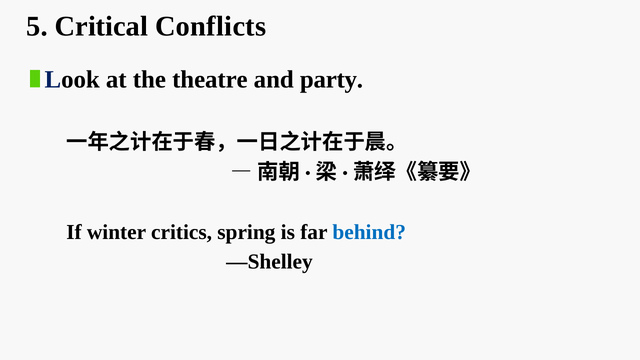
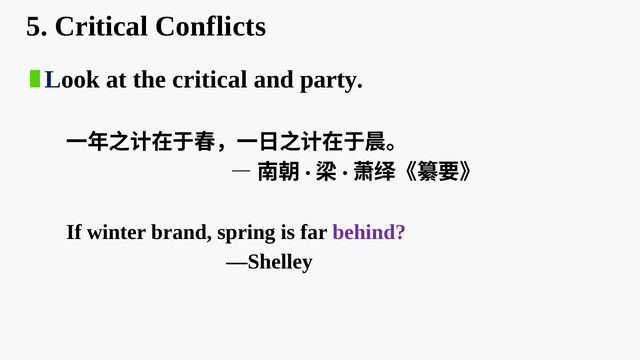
the theatre: theatre -> critical (210, 79)
critics: critics -> brand (182, 232)
behind colour: blue -> purple (369, 232)
